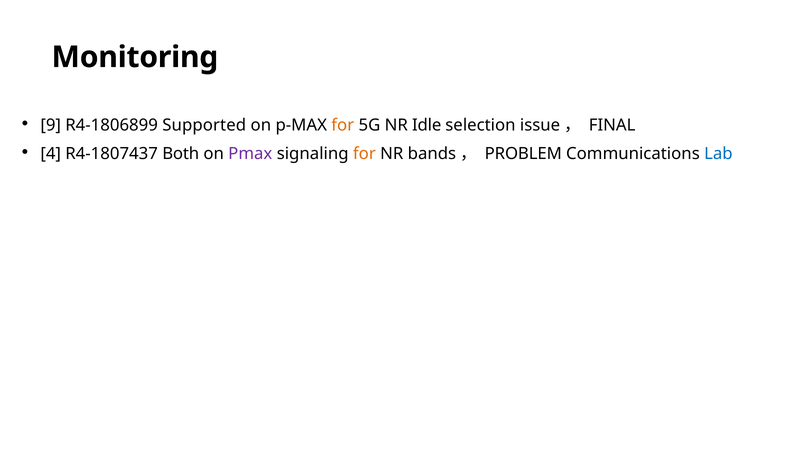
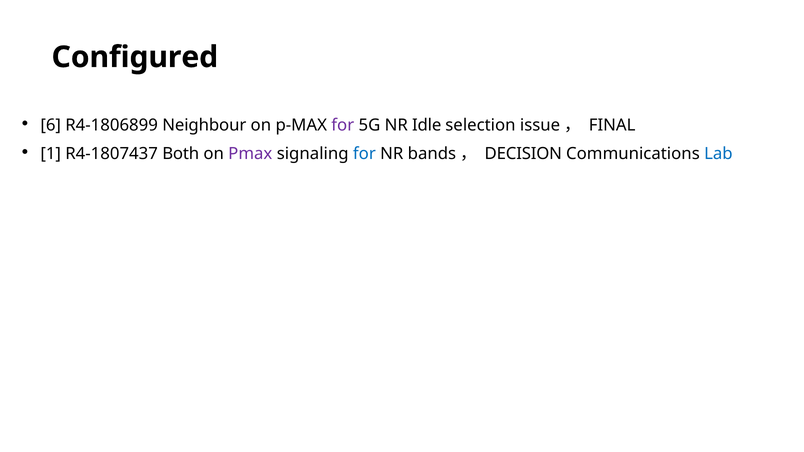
Monitoring: Monitoring -> Configured (135, 57)
9: 9 -> 6 (51, 125)
Supported: Supported -> Neighbour (204, 125)
for colour: orange -> purple (343, 125)
4: 4 -> 1 (51, 154)
for colour: orange -> blue (364, 154)
PROBLEM: PROBLEM -> DECISION (523, 154)
